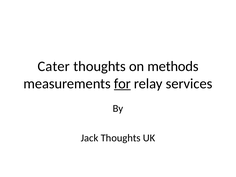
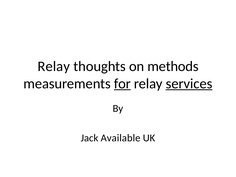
Cater: Cater -> Relay (54, 66)
services underline: none -> present (189, 84)
Jack Thoughts: Thoughts -> Available (121, 138)
